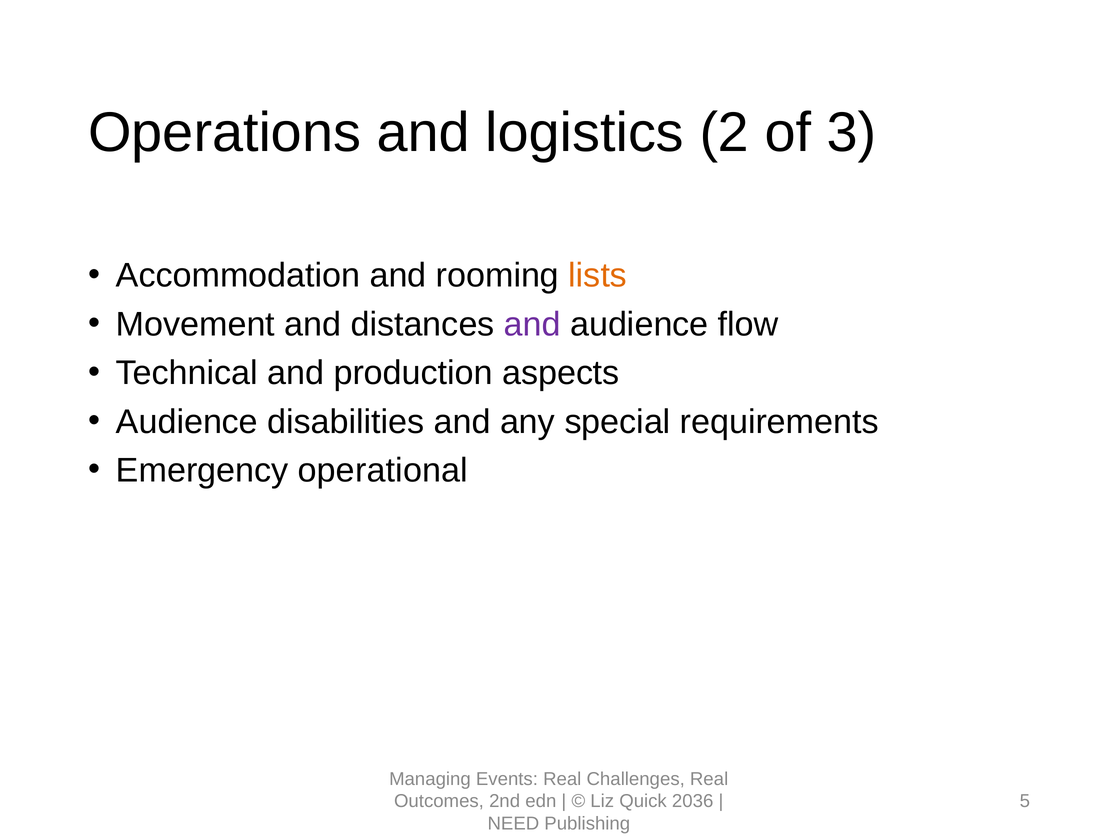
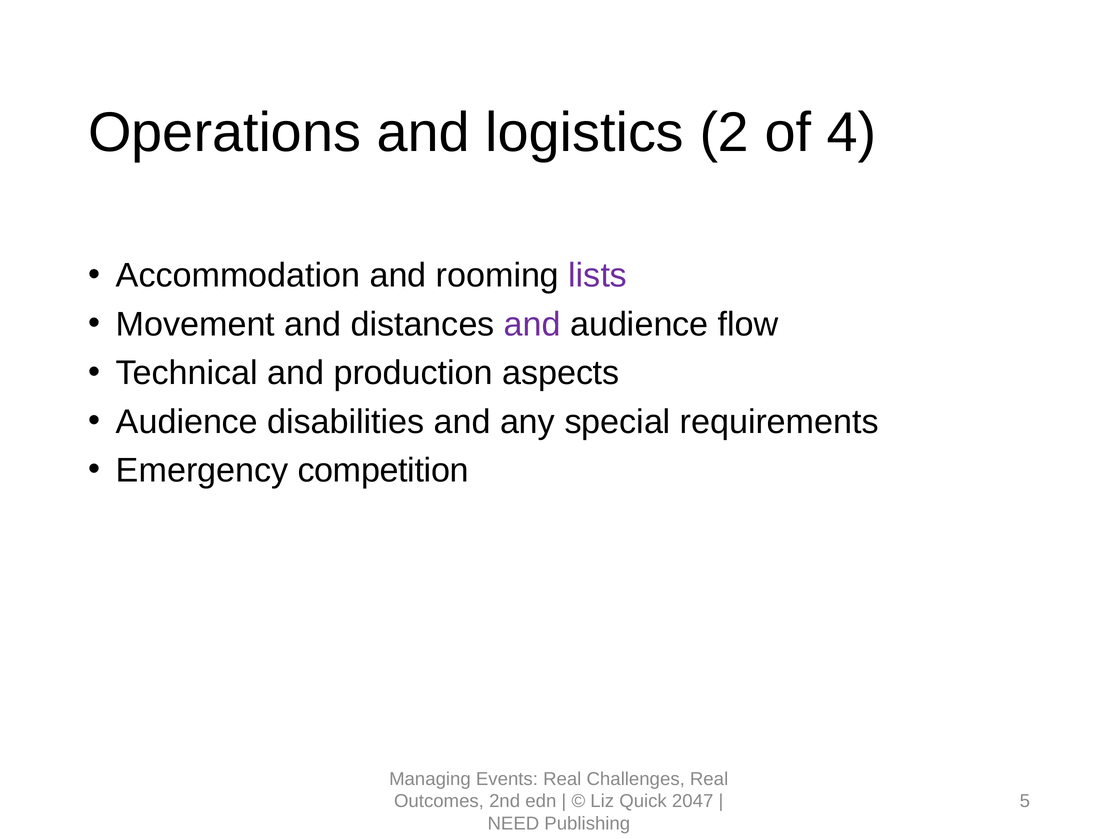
3: 3 -> 4 (851, 133)
lists colour: orange -> purple (598, 275)
operational: operational -> competition (383, 470)
2036: 2036 -> 2047 (693, 801)
